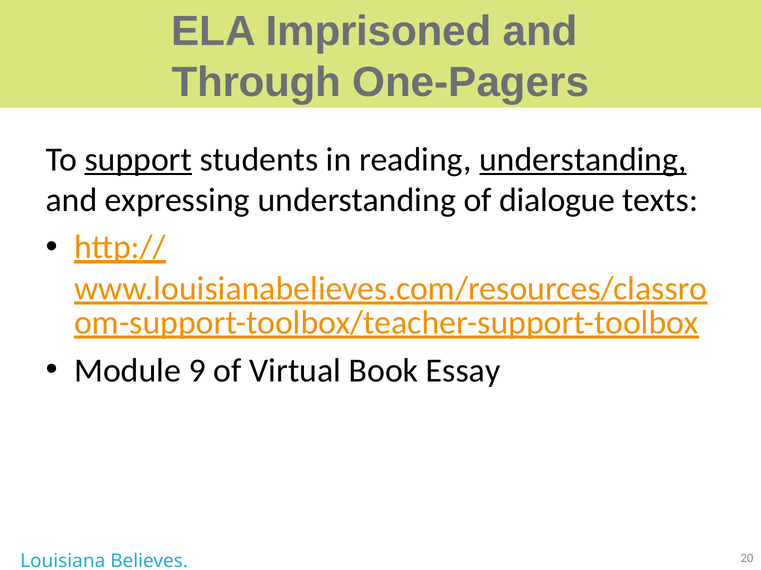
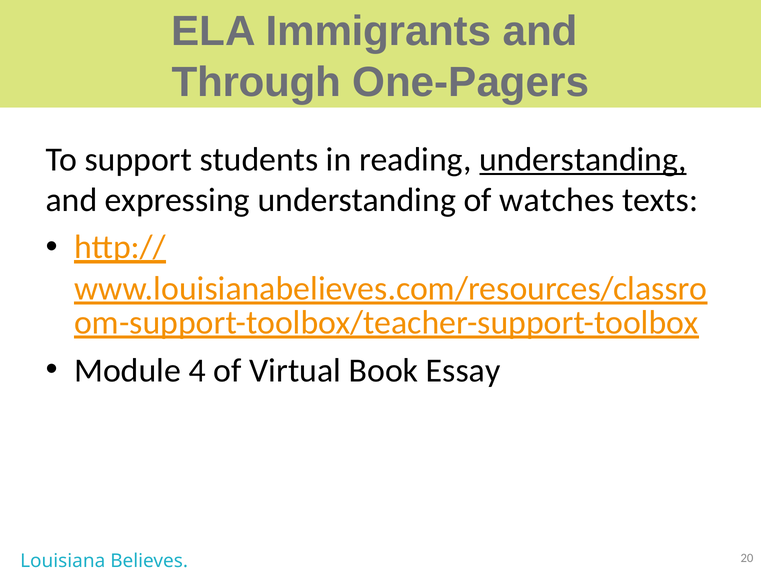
Imprisoned: Imprisoned -> Immigrants (379, 31)
support underline: present -> none (138, 160)
dialogue: dialogue -> watches (557, 200)
9: 9 -> 4 (197, 371)
